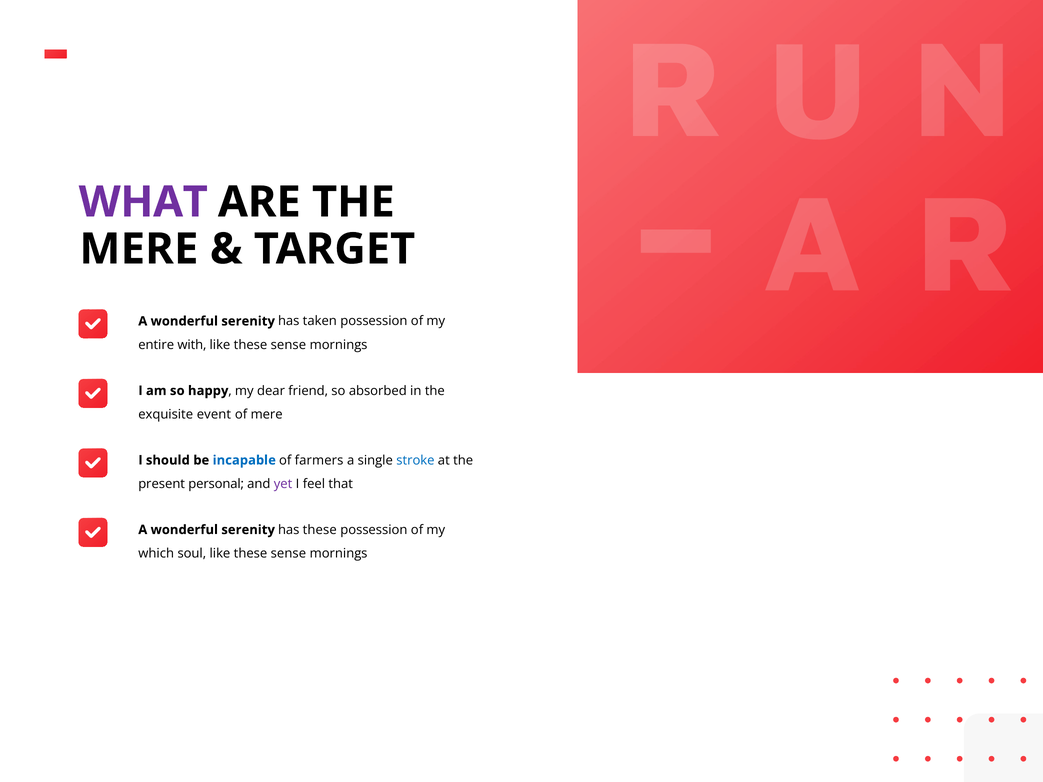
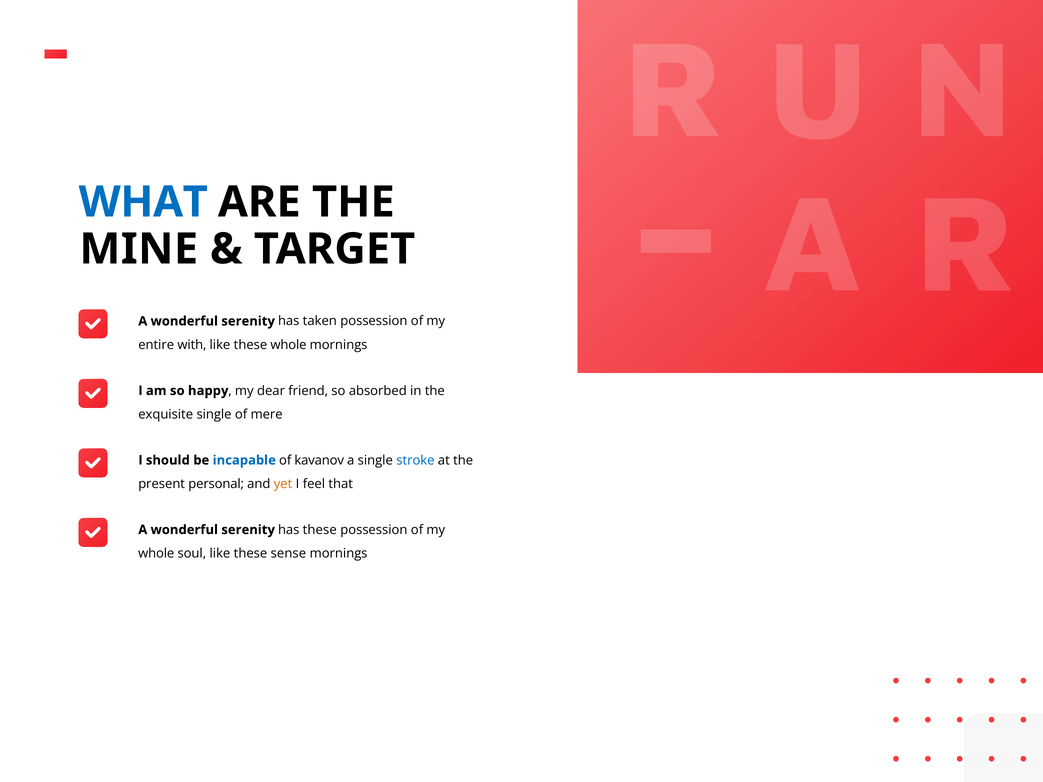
WHAT colour: purple -> blue (143, 202)
MERE: MERE -> MINE (139, 249)
sense: sense -> whole (289, 345)
exquisite event: event -> single (214, 414)
farmers: farmers -> kavanov (319, 460)
yet colour: purple -> orange (283, 484)
which: which -> whole (156, 553)
